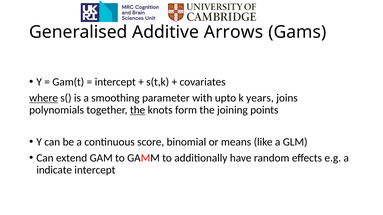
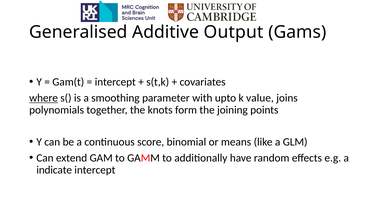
Arrows: Arrows -> Output (234, 32)
years: years -> value (260, 98)
the underline: present -> none (138, 110)
